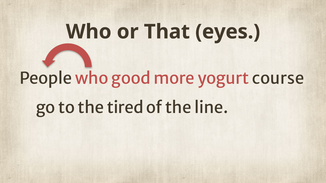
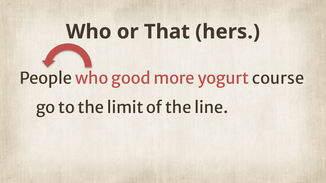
eyes: eyes -> hers (228, 32)
tired: tired -> limit (125, 108)
